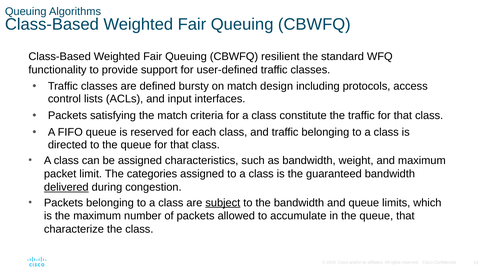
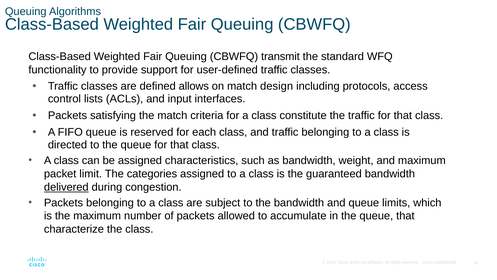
resilient: resilient -> transmit (280, 56)
bursty: bursty -> allows (194, 86)
subject underline: present -> none (223, 202)
